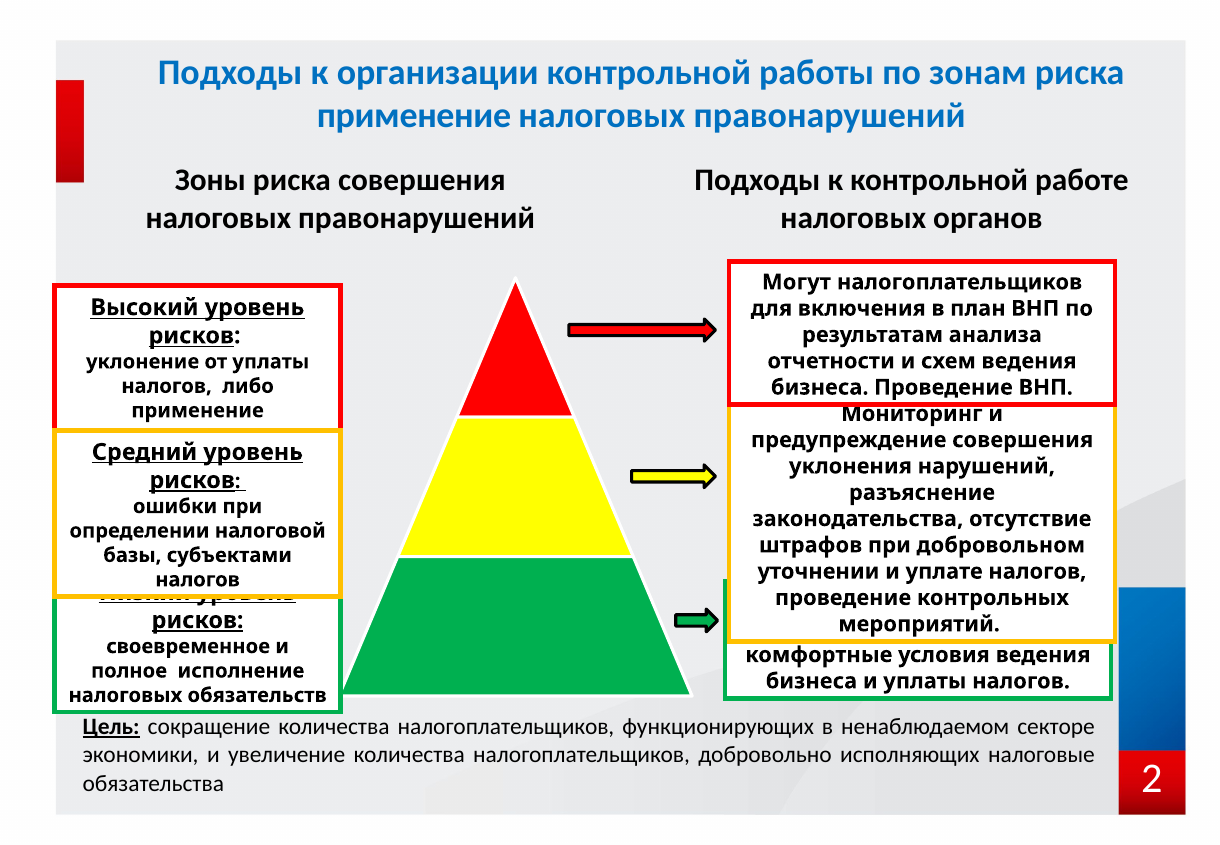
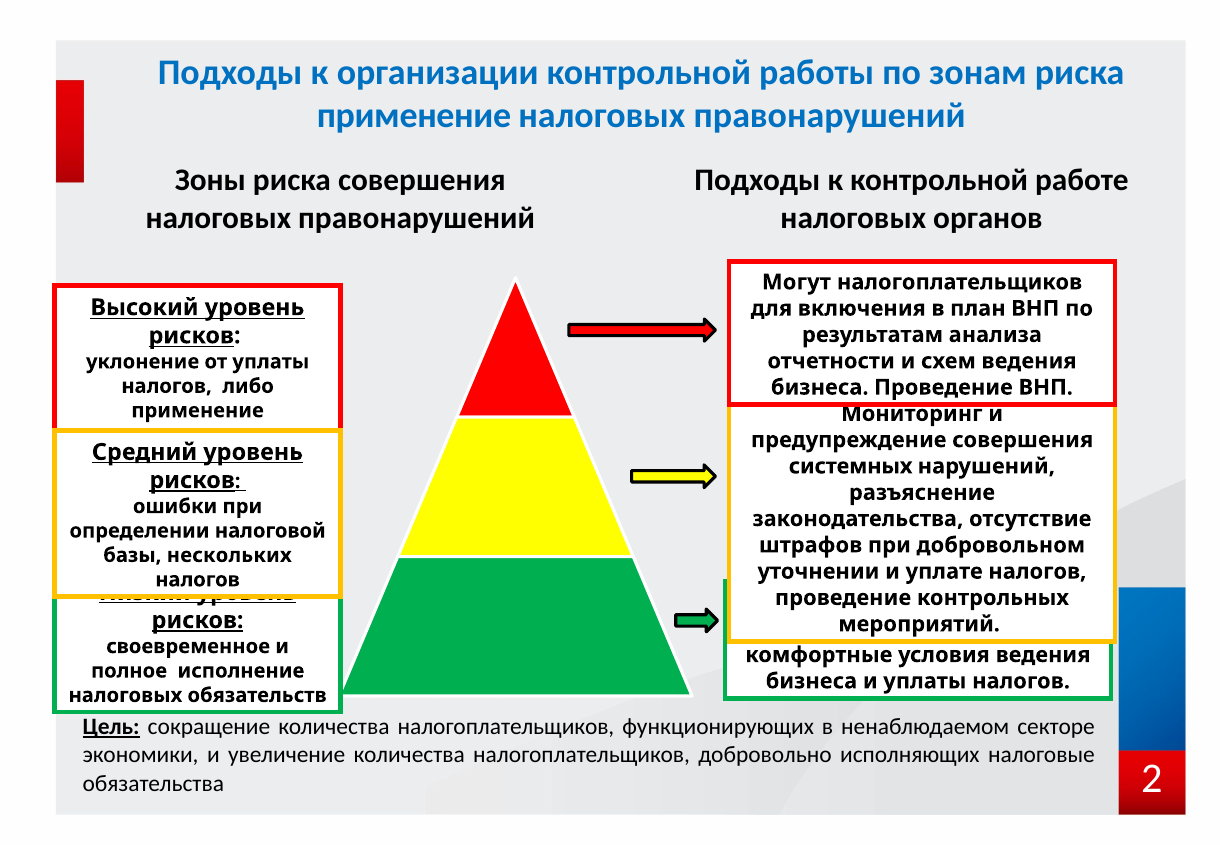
уклонения: уклонения -> системных (851, 466)
субъектами: субъектами -> нескольких (229, 555)
